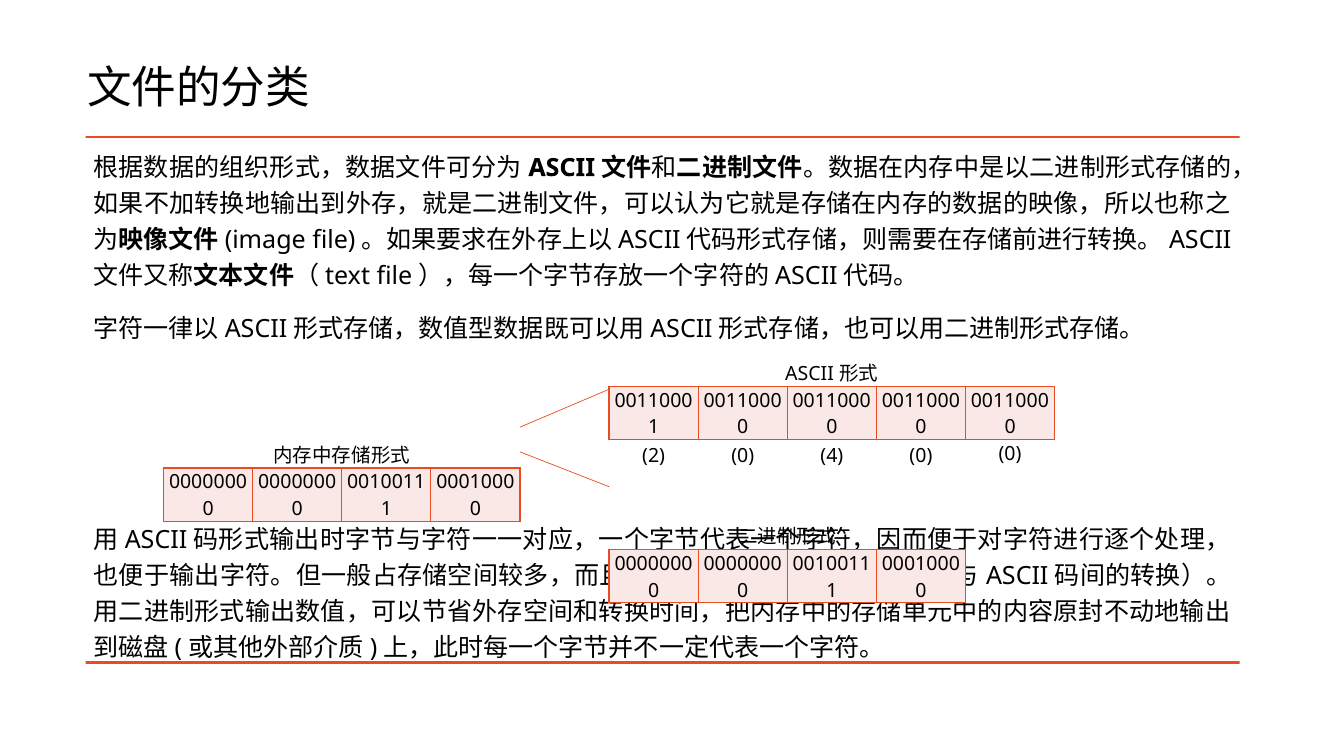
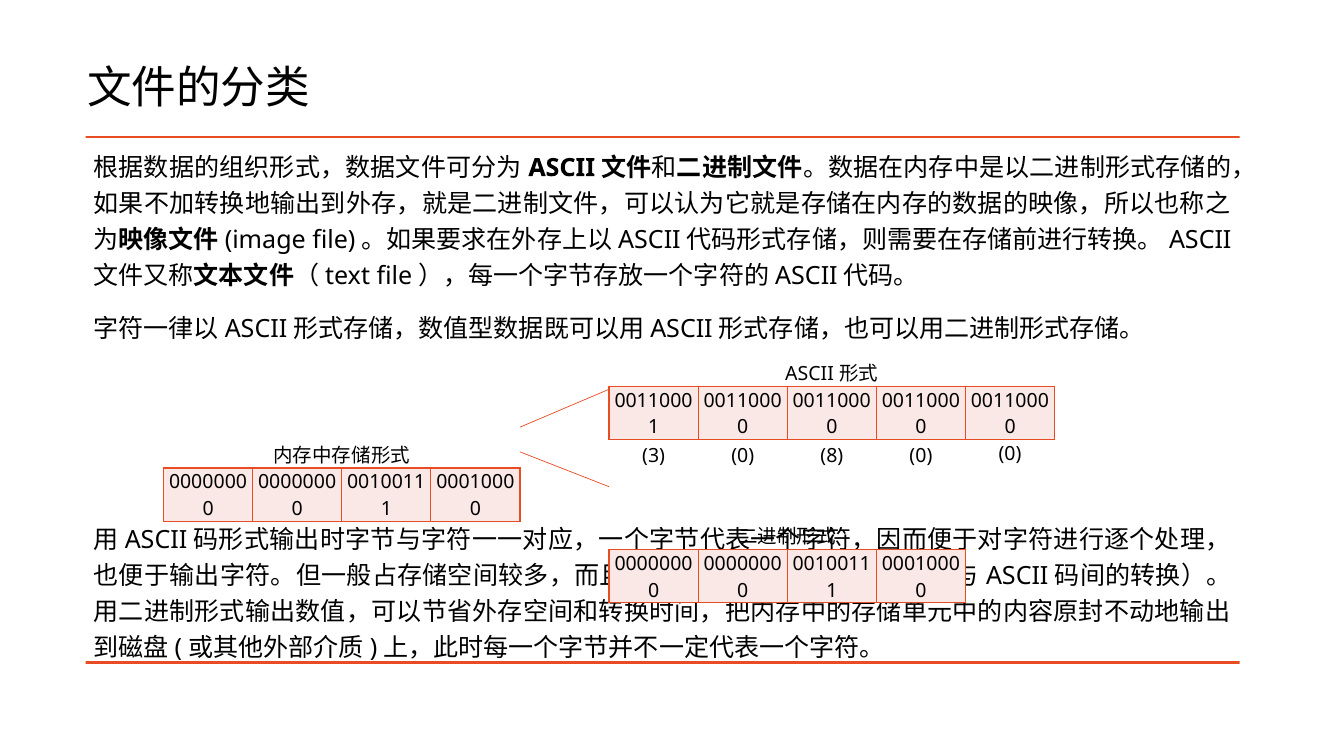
2: 2 -> 3 (654, 456)
4: 4 -> 8 (832, 456)
